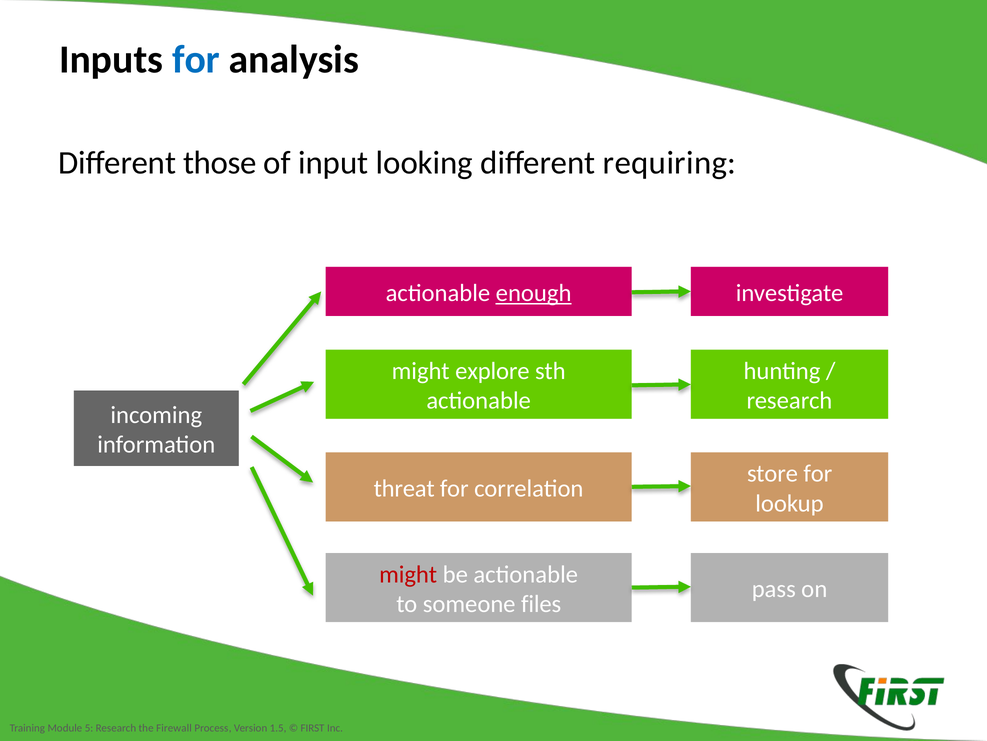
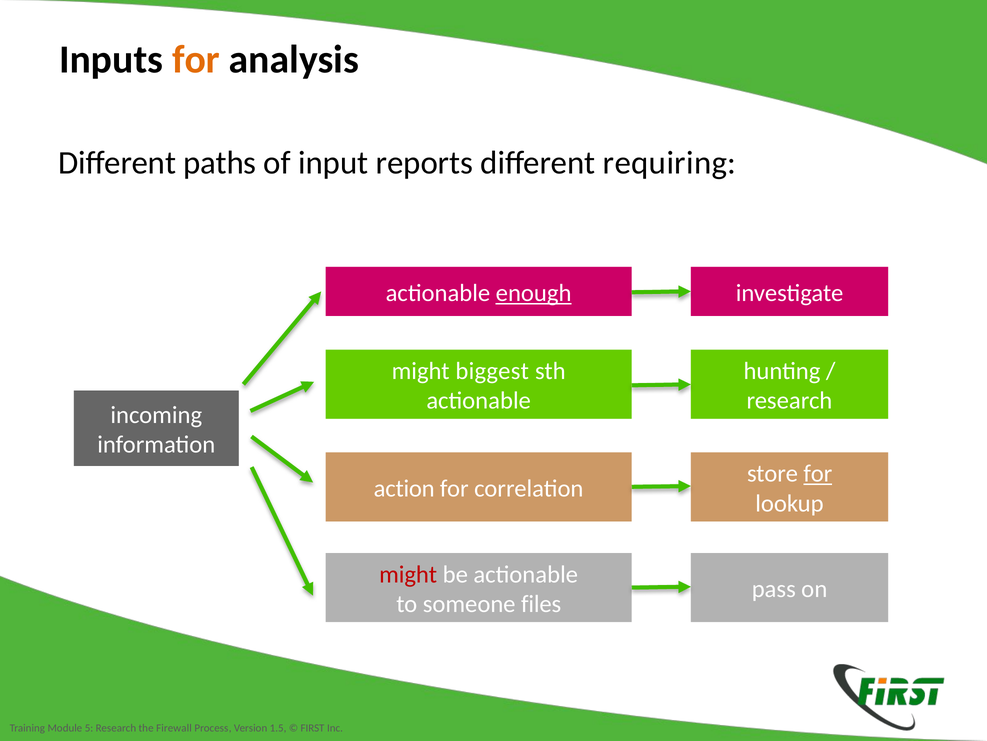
for colour: blue -> orange (196, 60)
those: those -> paths (220, 163)
looking: looking -> reports (424, 163)
explore: explore -> biggest (492, 371)
for underline: none -> present (818, 473)
threat: threat -> action (404, 488)
